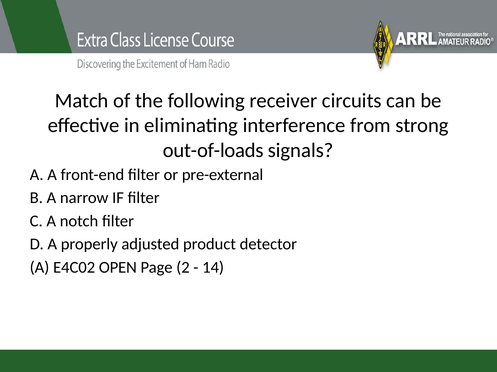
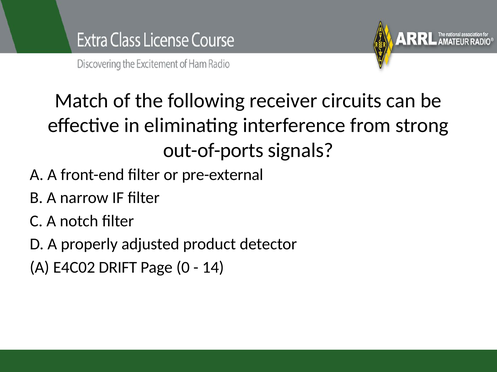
out-of-loads: out-of-loads -> out-of-ports (213, 151)
OPEN: OPEN -> DRIFT (118, 268)
2: 2 -> 0 (183, 268)
